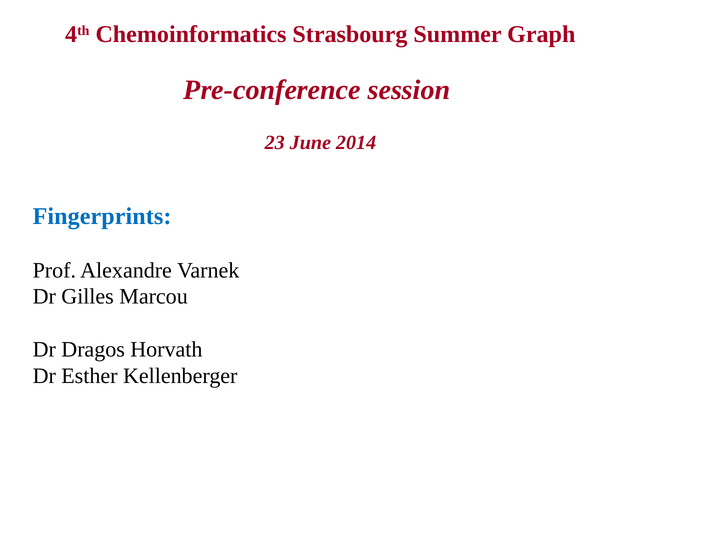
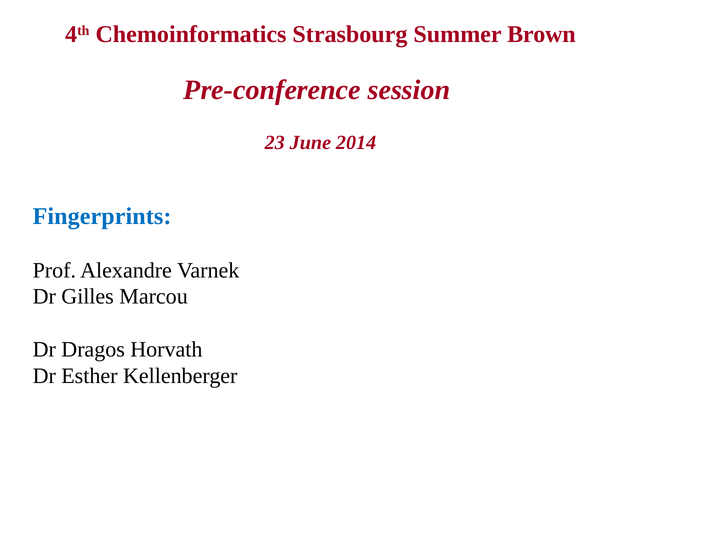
Graph: Graph -> Brown (541, 35)
